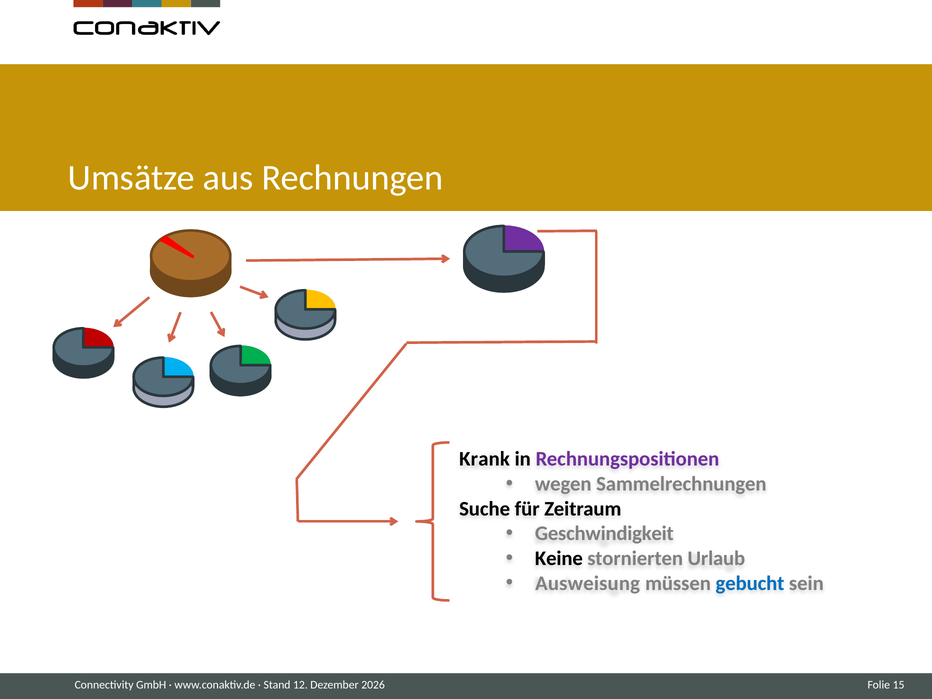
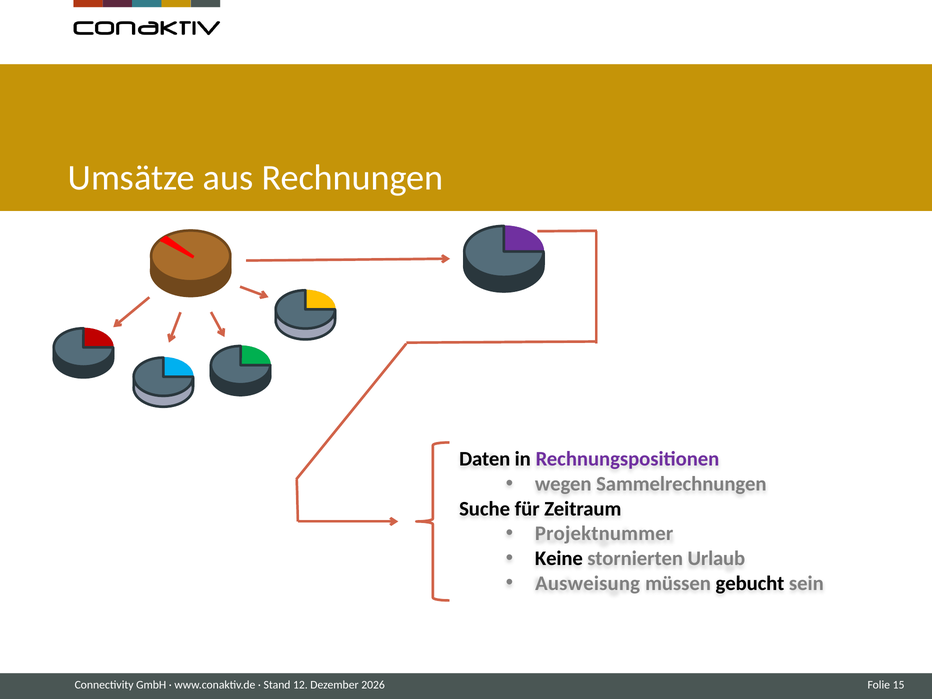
Krank: Krank -> Daten (485, 459)
Geschwindigkeit: Geschwindigkeit -> Projektnummer (604, 534)
gebucht colour: blue -> black (750, 583)
